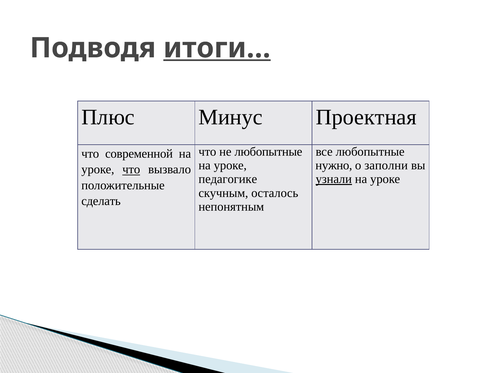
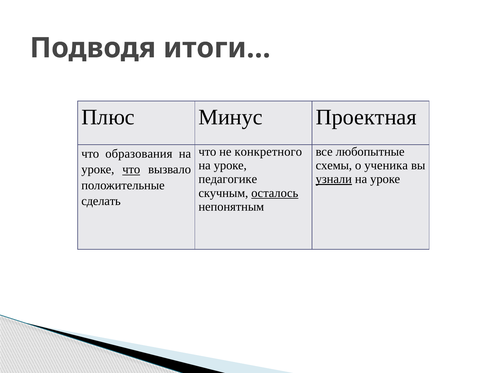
итоги… underline: present -> none (217, 48)
не любопытные: любопытные -> конкретного (268, 152)
современной: современной -> образования (139, 154)
нужно: нужно -> схемы (334, 165)
заполни: заполни -> ученика (386, 165)
осталось underline: none -> present (275, 193)
